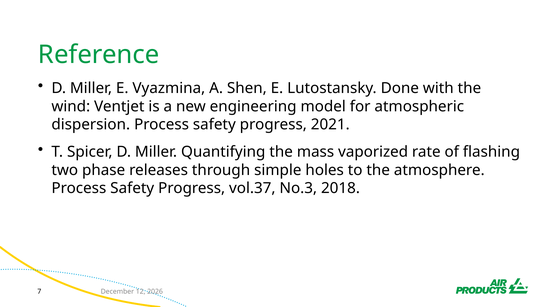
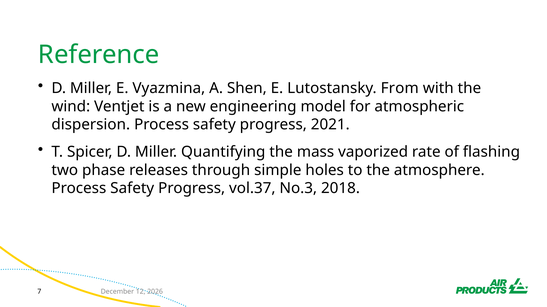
Done: Done -> From (400, 88)
